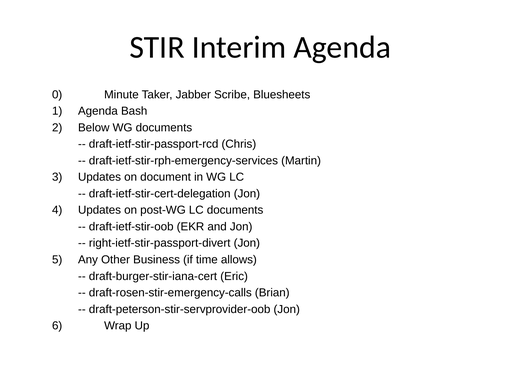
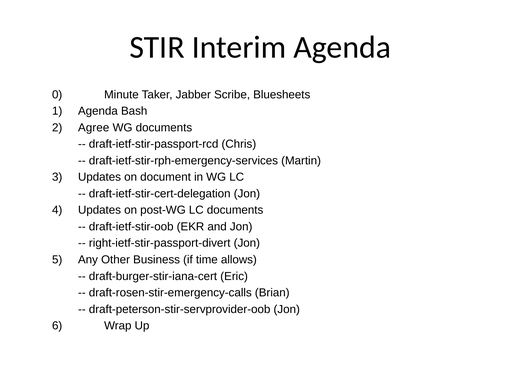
Below: Below -> Agree (94, 128)
